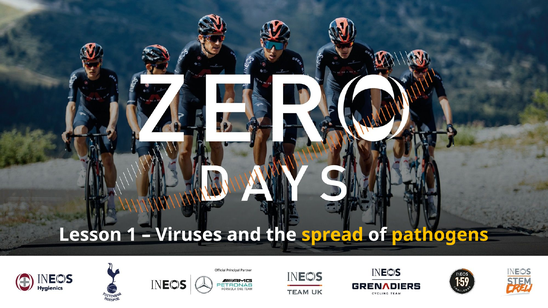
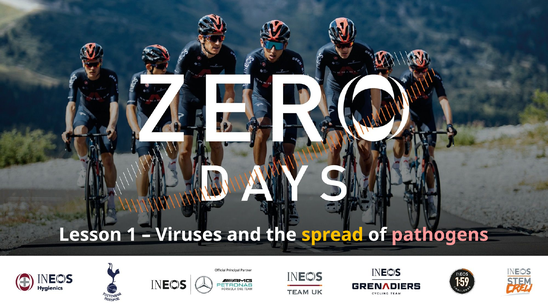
pathogens colour: yellow -> pink (440, 235)
